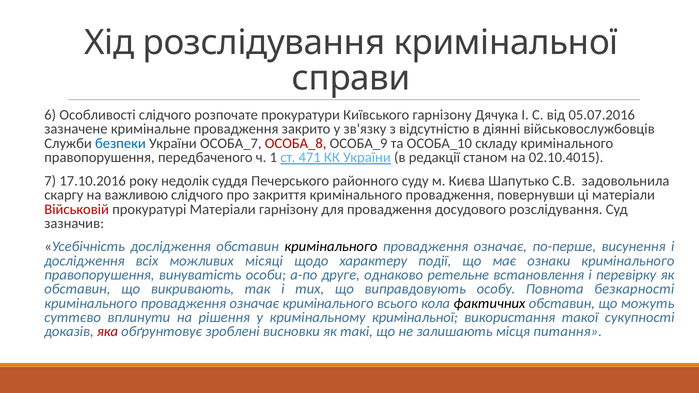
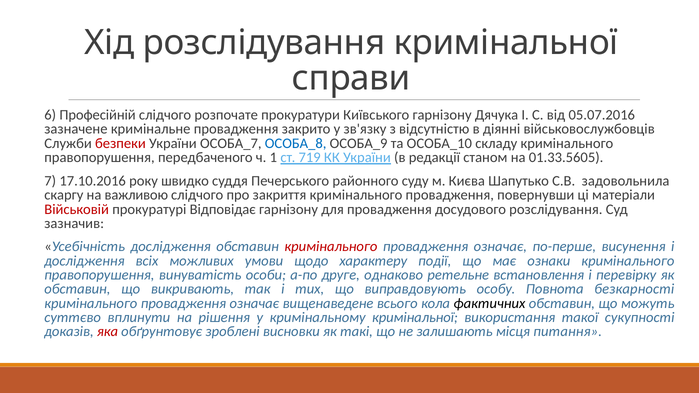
Особливості: Особливості -> Професійній (98, 115)
безпеки colour: blue -> red (120, 143)
ОСОБА_8 colour: red -> blue (296, 143)
471: 471 -> 719 (310, 158)
02.10.4015: 02.10.4015 -> 01.33.5605 (566, 158)
недолік: недолік -> швидко (185, 181)
прокуратурі Матеріали: Матеріали -> Відповідає (223, 209)
кримінального colour: black -> red (331, 247)
місяці: місяці -> умови (264, 261)
означає кримінального: кримінального -> вищенаведене (328, 303)
